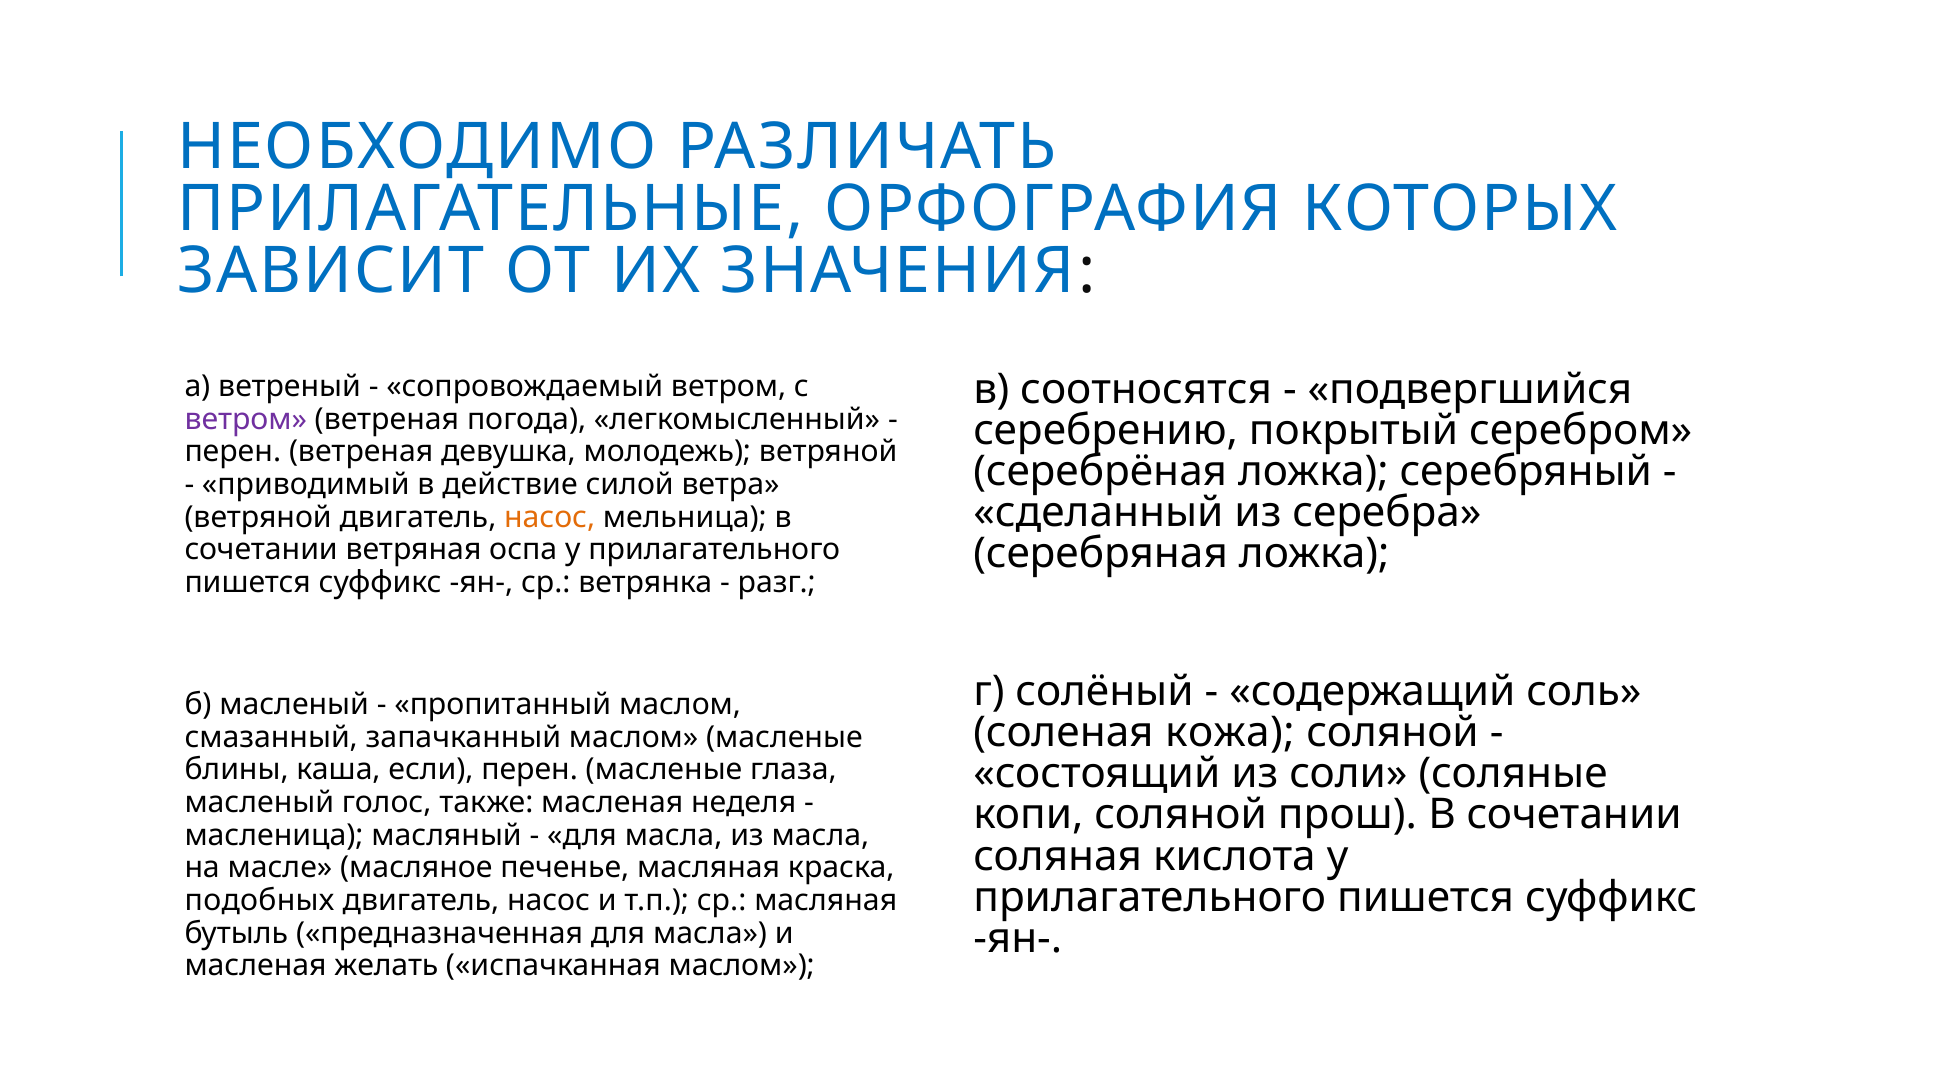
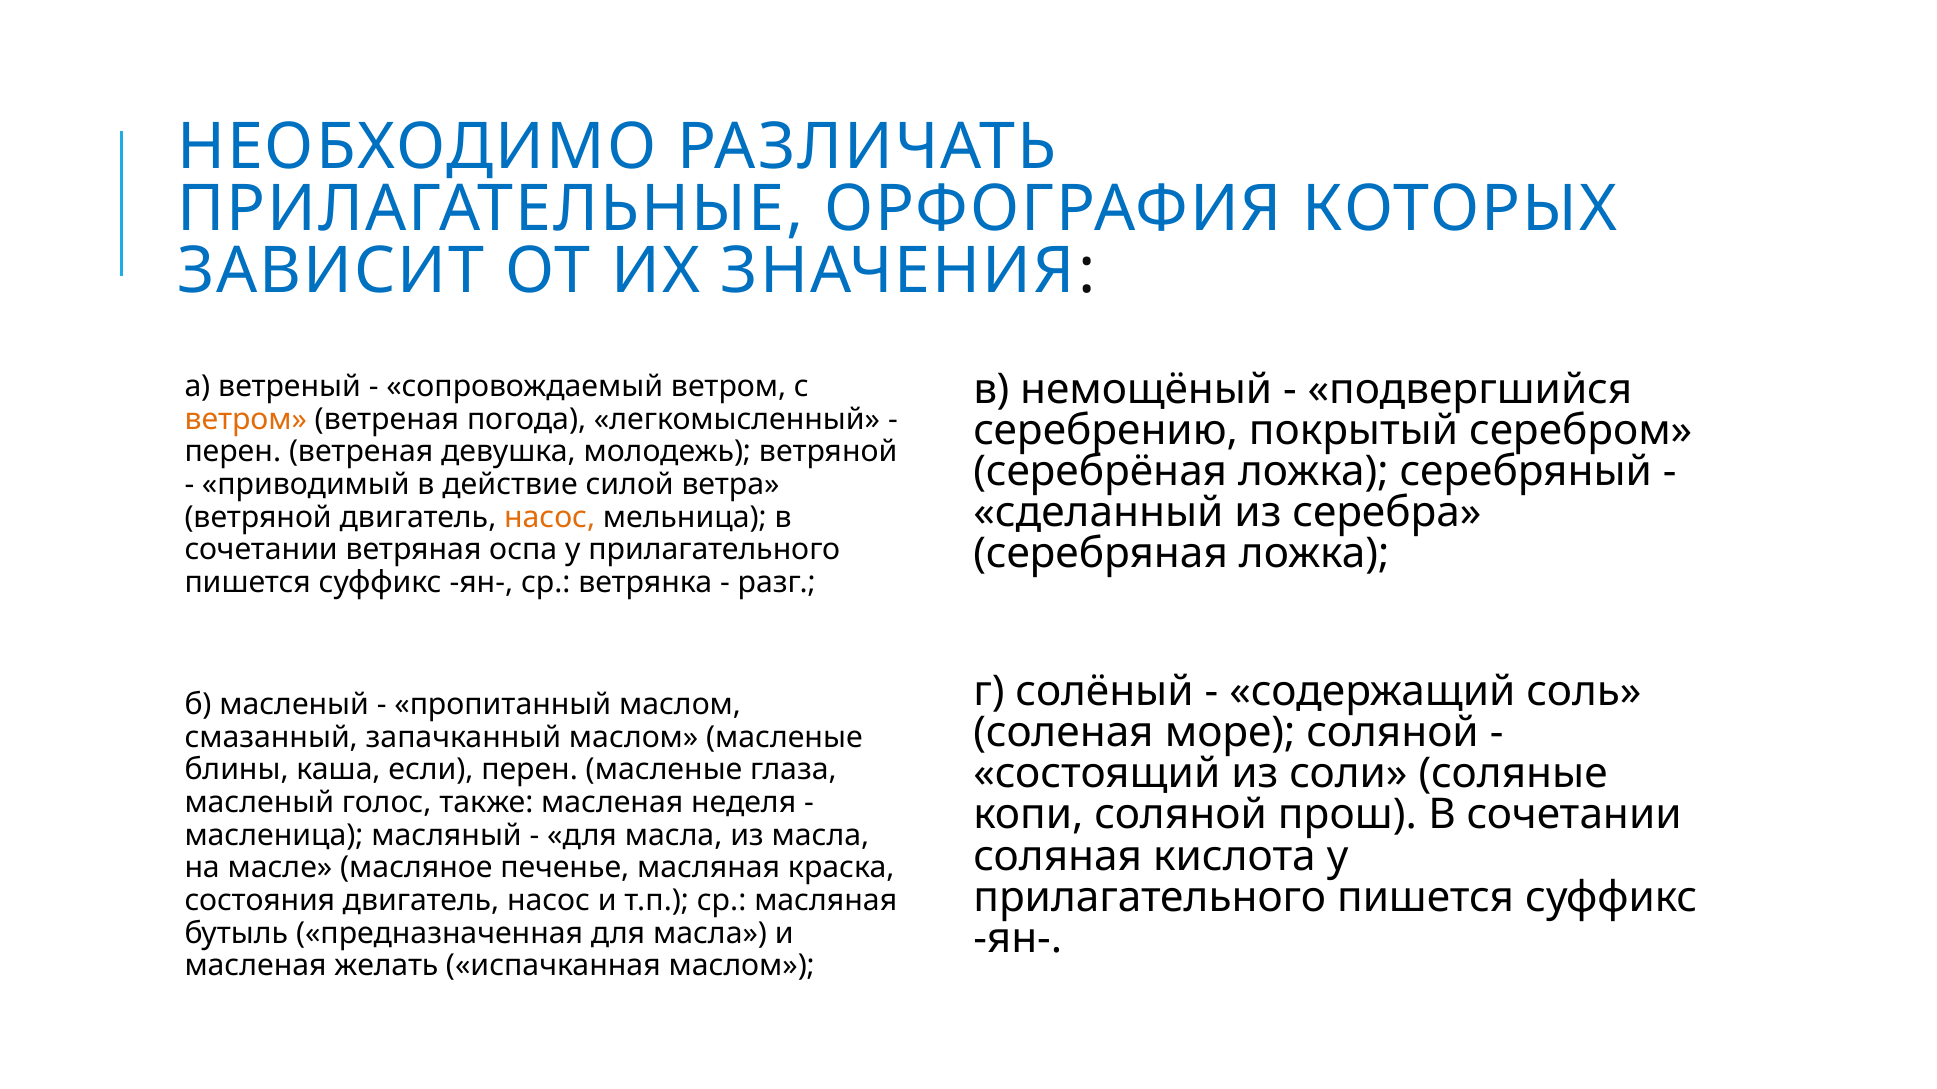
соотносятся: соотносятся -> немощёный (1146, 389)
ветром colour: purple -> orange (246, 419)
кожа: кожа -> море (1230, 733)
подобных: подобных -> состояния (260, 901)
